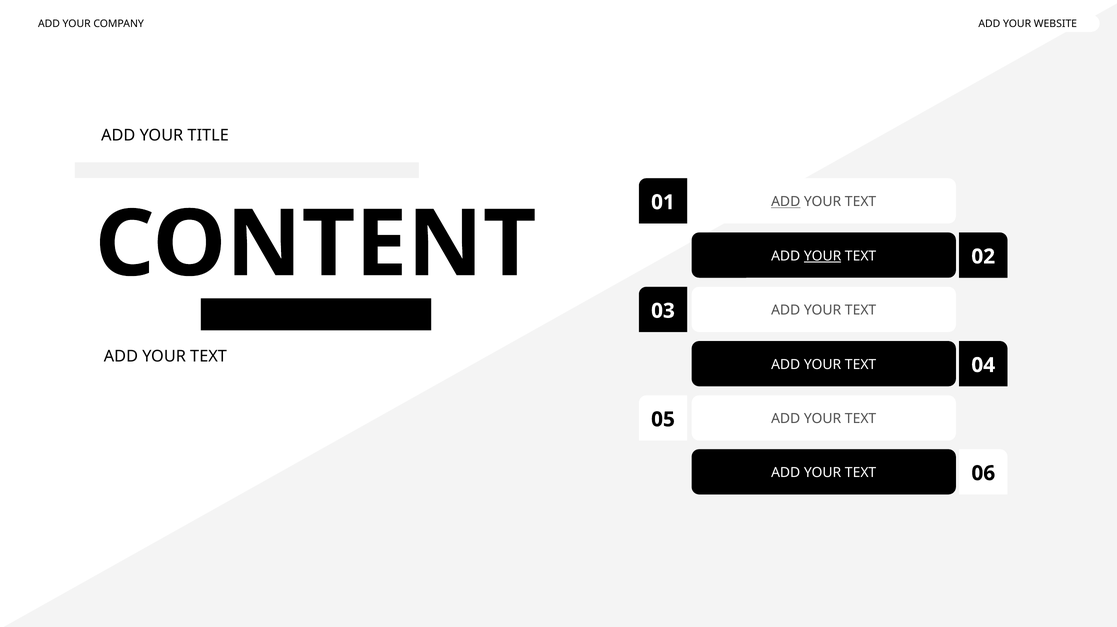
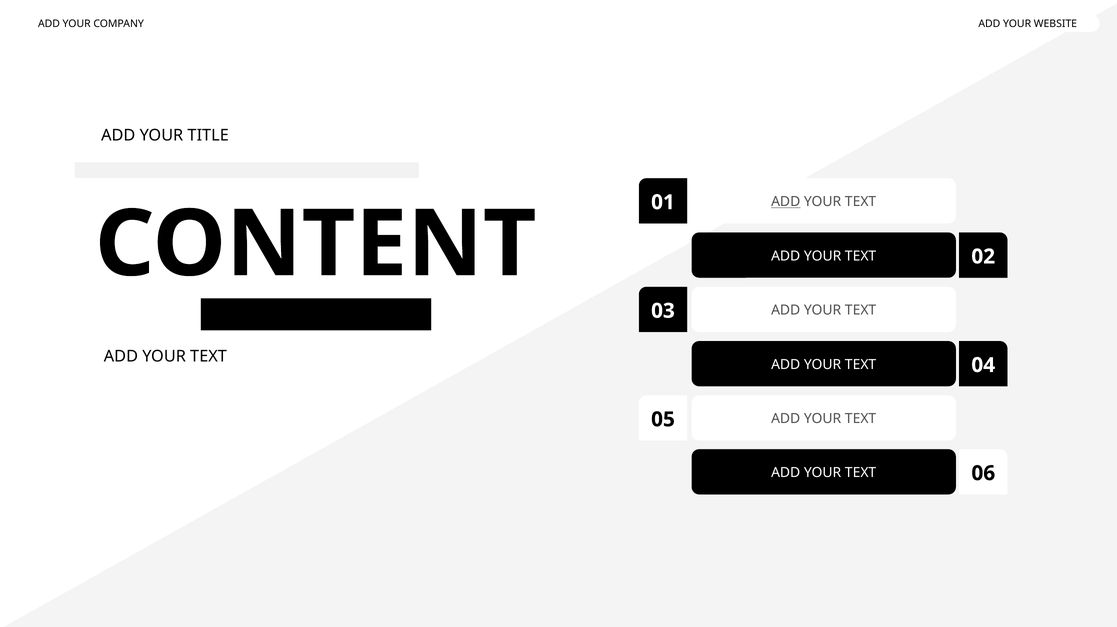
YOUR underline: present -> none (823, 256)
